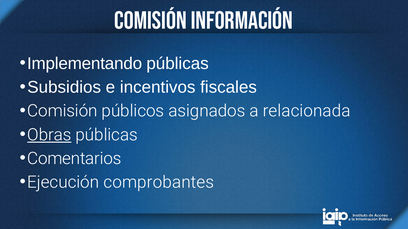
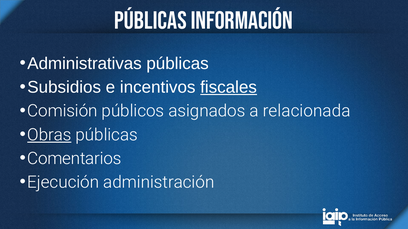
Comisión: Comisión -> Públicas (150, 21)
Implementando: Implementando -> Administrativas (85, 64)
fiscales underline: none -> present (229, 88)
comprobantes: comprobantes -> administración (159, 183)
